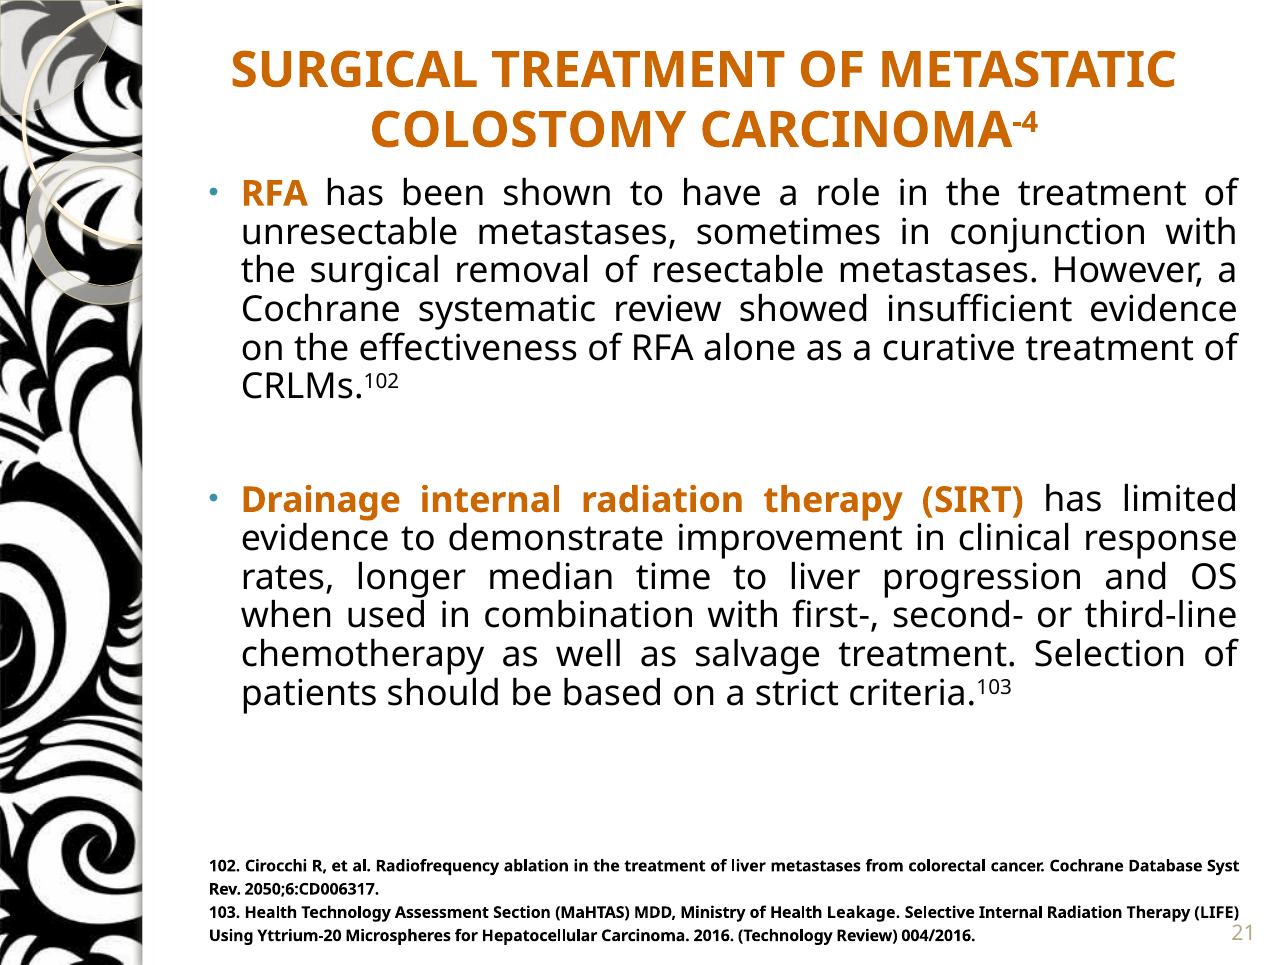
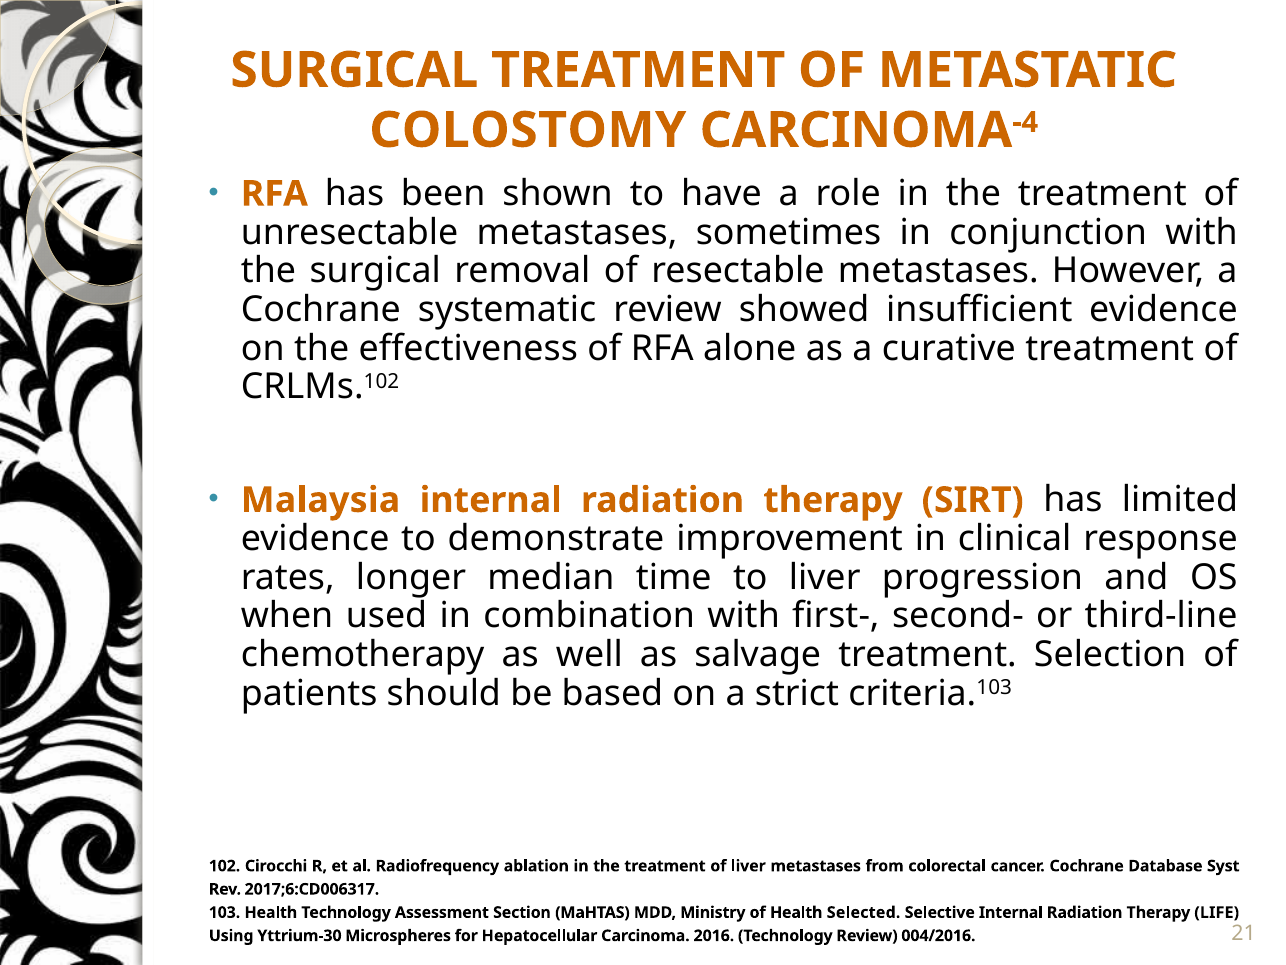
Drainage: Drainage -> Malaysia (321, 500)
2050;6:CD006317: 2050;6:CD006317 -> 2017;6:CD006317 (312, 889)
Leakage: Leakage -> Selected (864, 912)
Yttrium-20: Yttrium-20 -> Yttrium-30 (299, 935)
